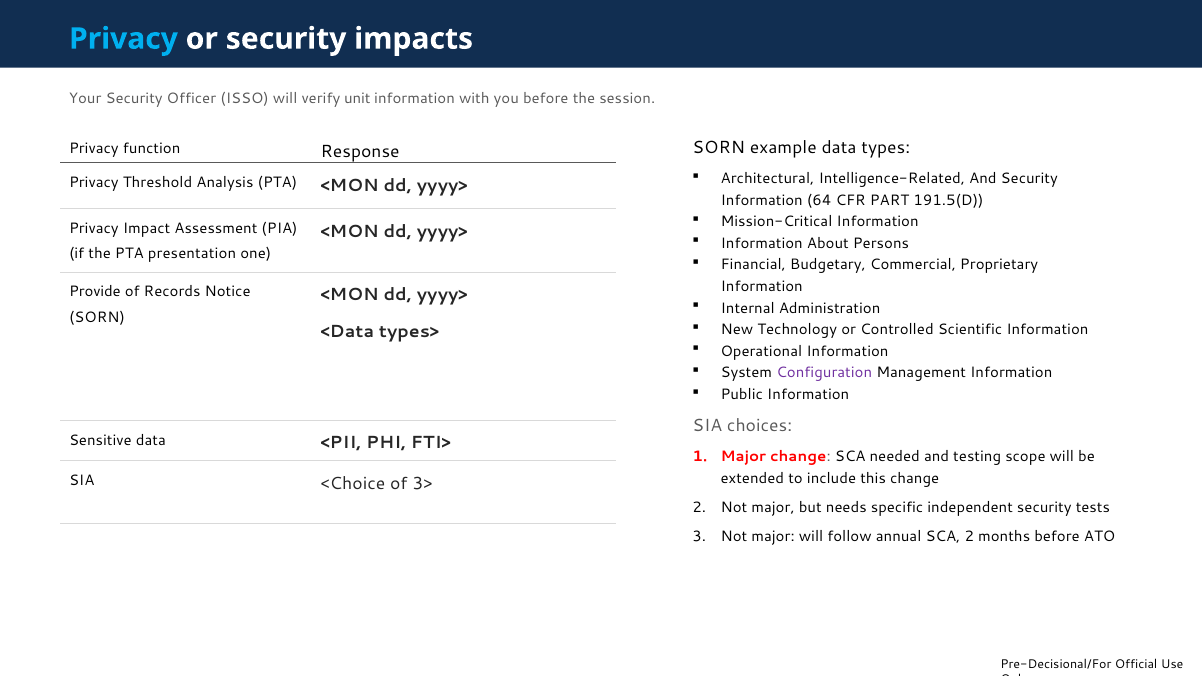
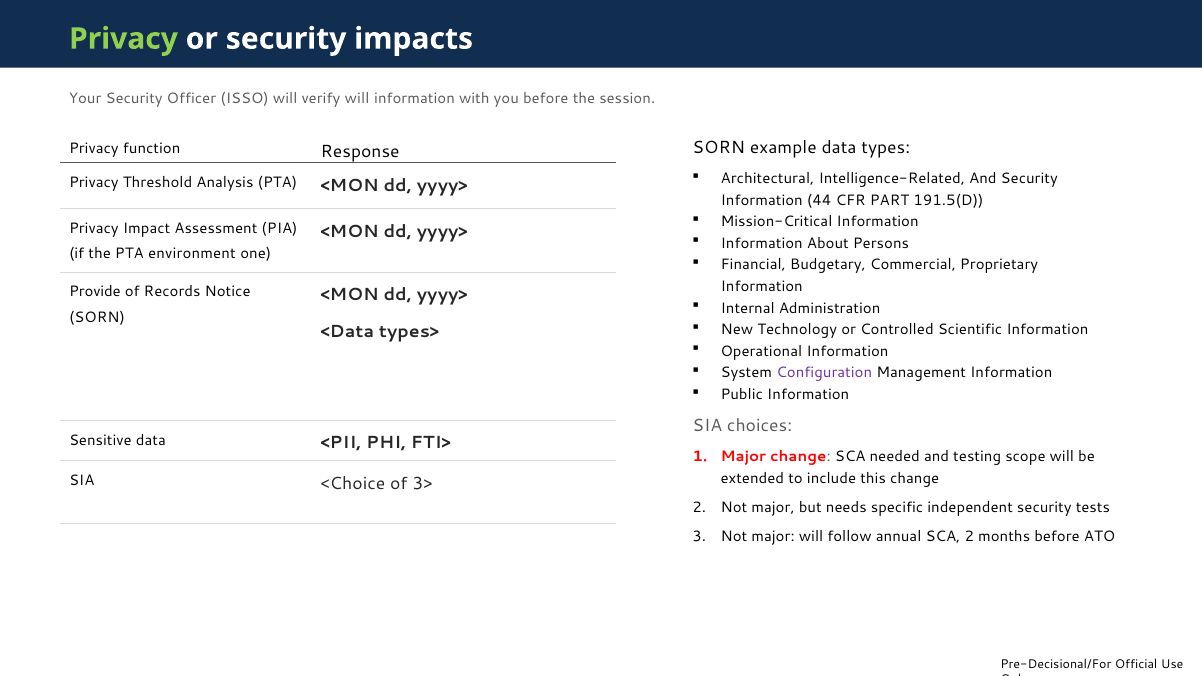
Privacy colour: light blue -> light green (123, 39)
verify unit: unit -> will (357, 98)
64: 64 -> 44 (819, 200)
presentation: presentation -> environment (192, 254)
